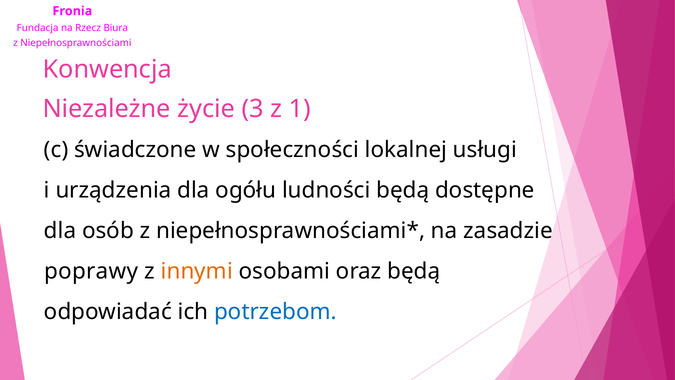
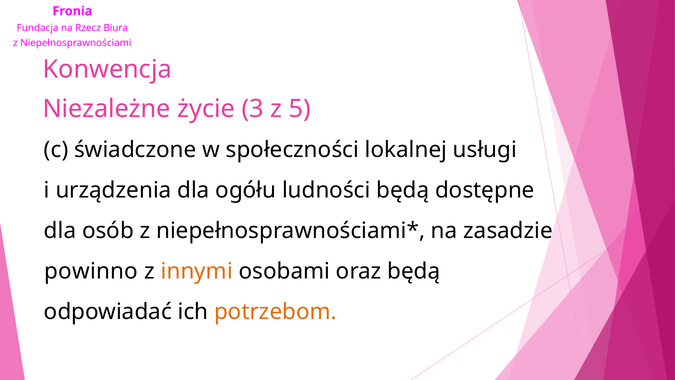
1: 1 -> 5 (300, 109)
poprawy: poprawy -> powinno (91, 271)
potrzebom colour: blue -> orange (275, 312)
